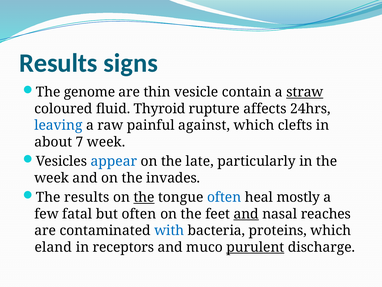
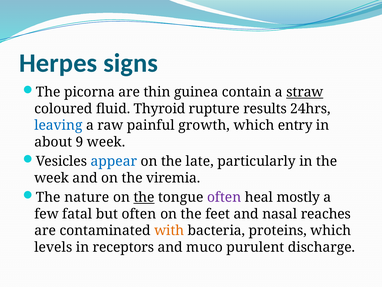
Results: Results -> Herpes (58, 63)
genome: genome -> picorna (89, 92)
vesicle: vesicle -> guinea (196, 92)
affects: affects -> results (265, 109)
against: against -> growth (204, 125)
clefts: clefts -> entry (295, 125)
7: 7 -> 9 (80, 142)
invades: invades -> viremia (173, 178)
The results: results -> nature (87, 197)
often colour: blue -> purple (224, 197)
and underline: present -> none (246, 214)
with colour: blue -> orange (169, 230)
eland: eland -> levels (53, 247)
purulent underline: present -> none (255, 247)
